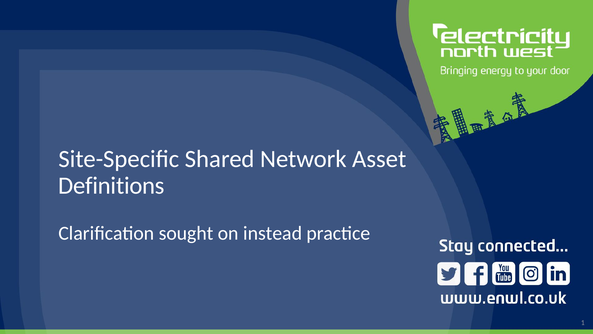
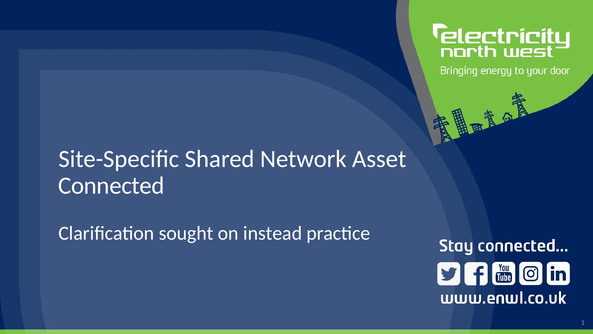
Definitions: Definitions -> Connected (111, 185)
